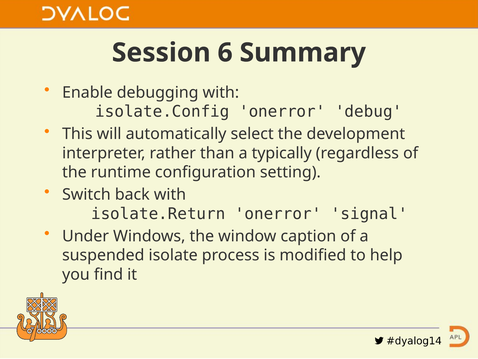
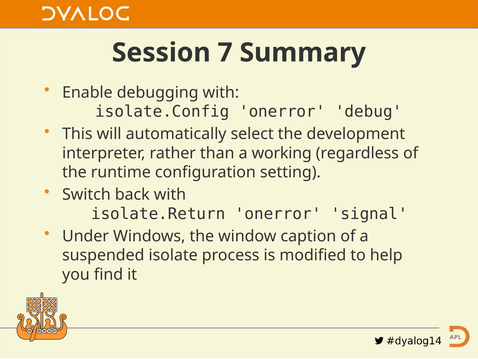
6: 6 -> 7 (225, 53)
typically: typically -> working (282, 153)
